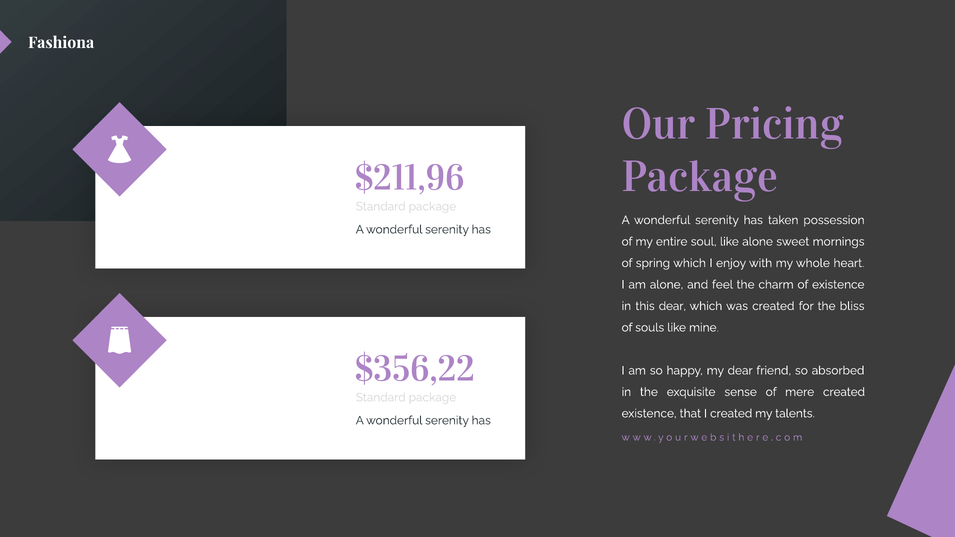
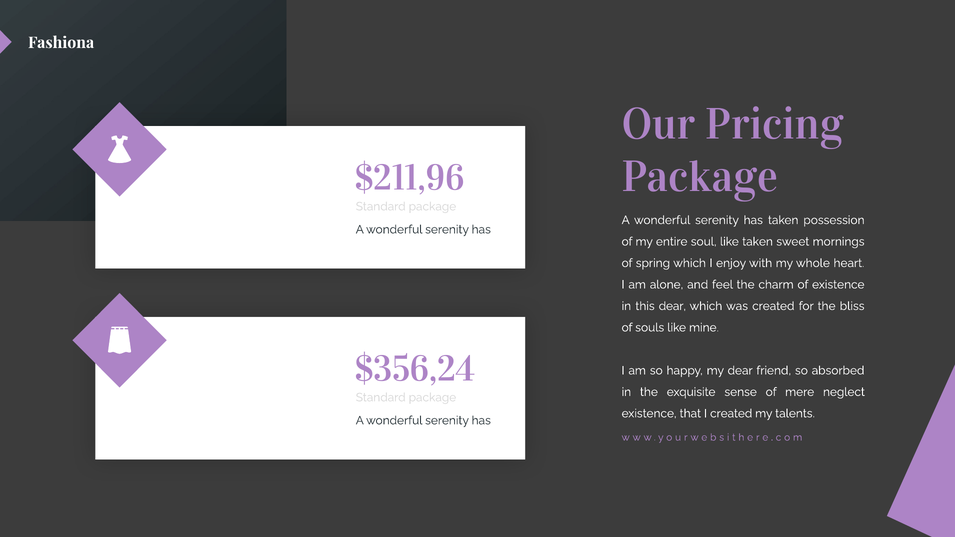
like alone: alone -> taken (758, 242)
$356,22: $356,22 -> $356,24 (415, 369)
mere created: created -> neglect (844, 392)
